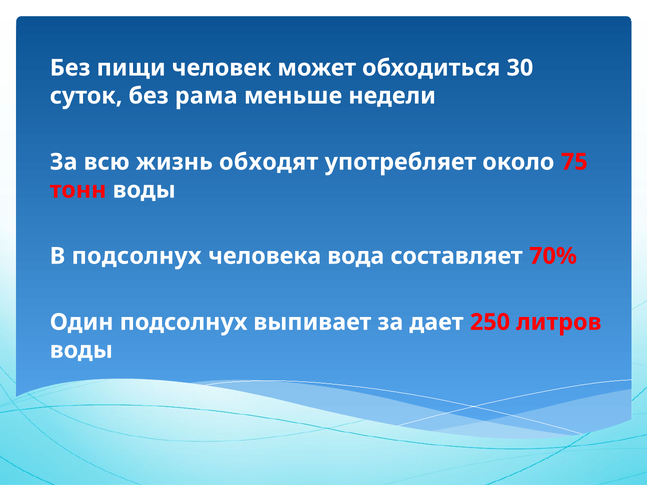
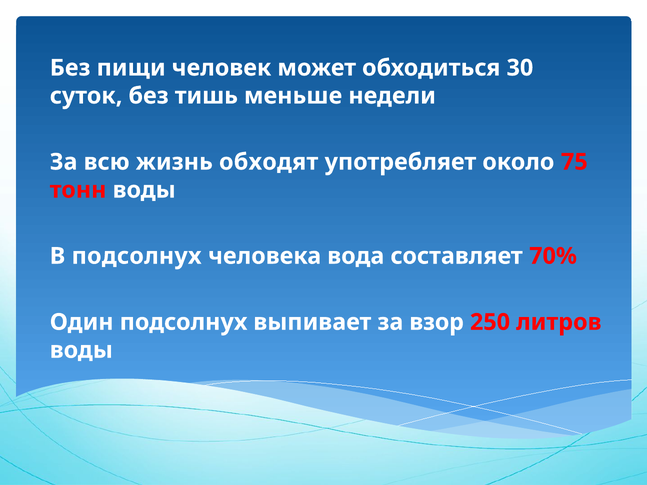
рама: рама -> тишь (206, 96)
дает: дает -> взор (437, 322)
